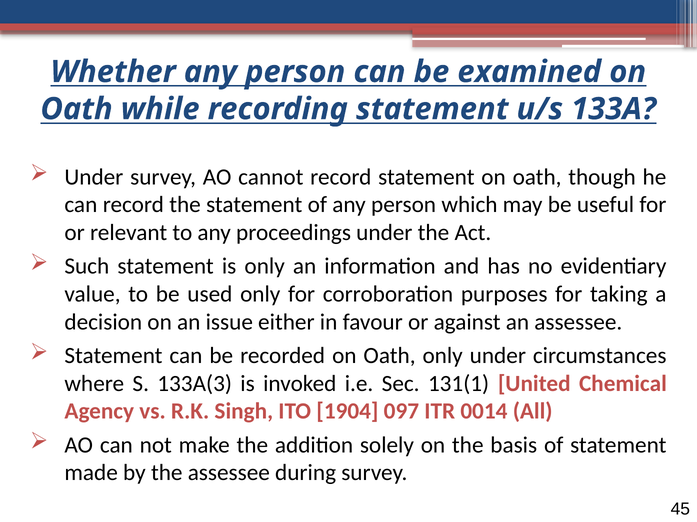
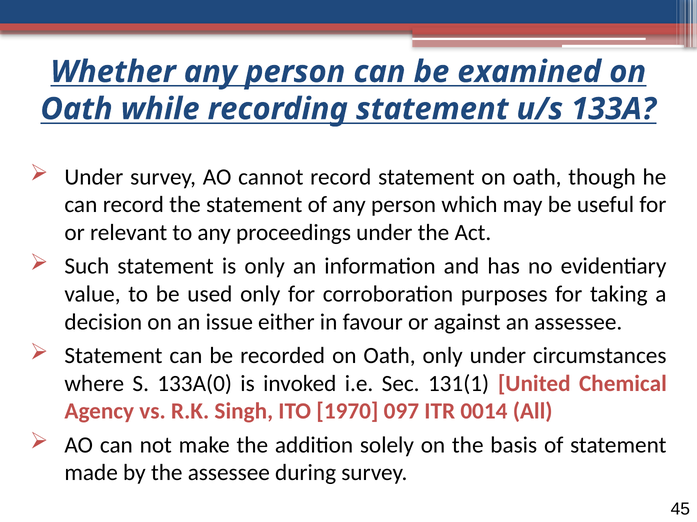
133A(3: 133A(3 -> 133A(0 (195, 384)
1904: 1904 -> 1970 (347, 412)
